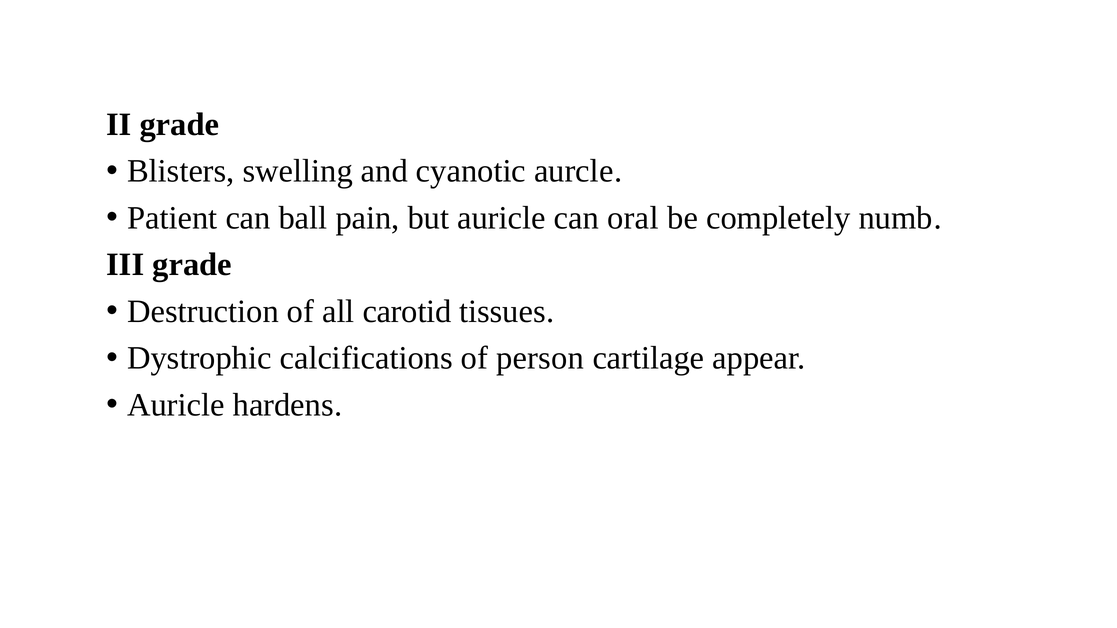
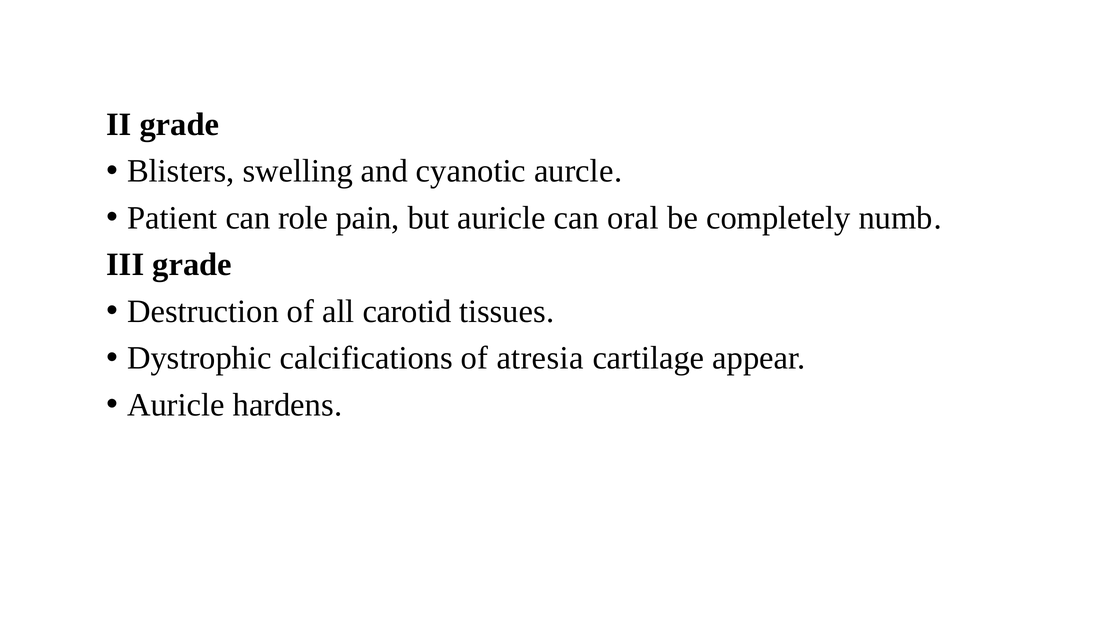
ball: ball -> role (303, 218)
person: person -> atresia (540, 358)
